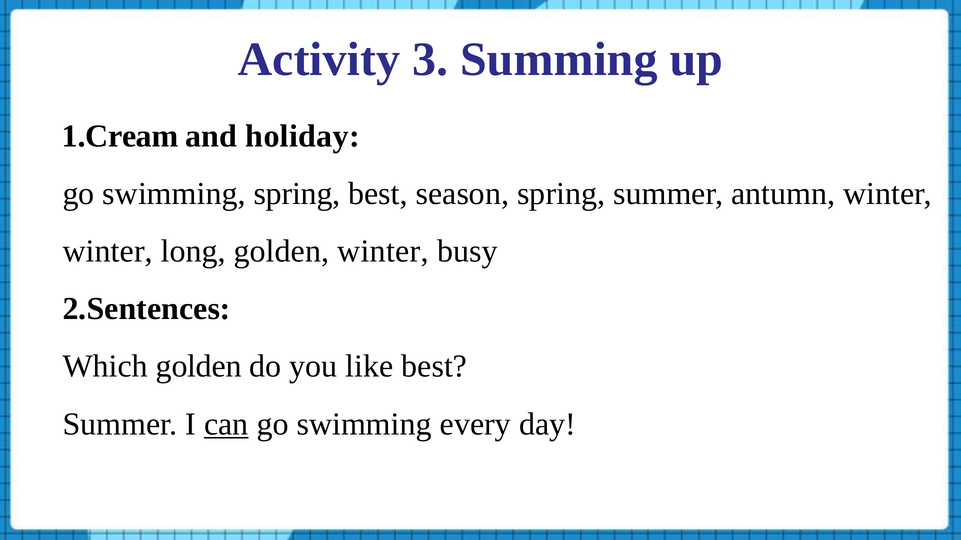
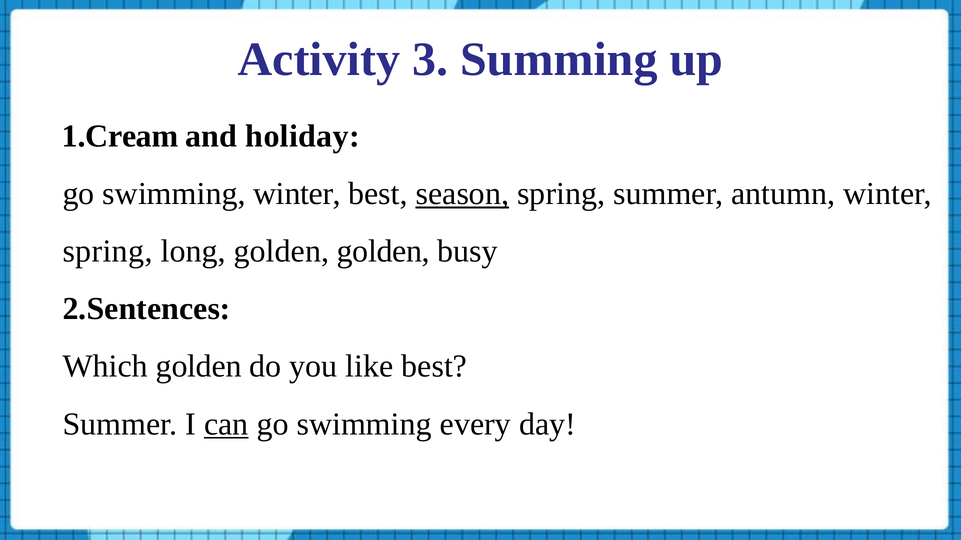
swimming spring: spring -> winter (297, 194)
season underline: none -> present (462, 194)
winter: winter -> spring (108, 251)
golden winter: winter -> golden (383, 251)
